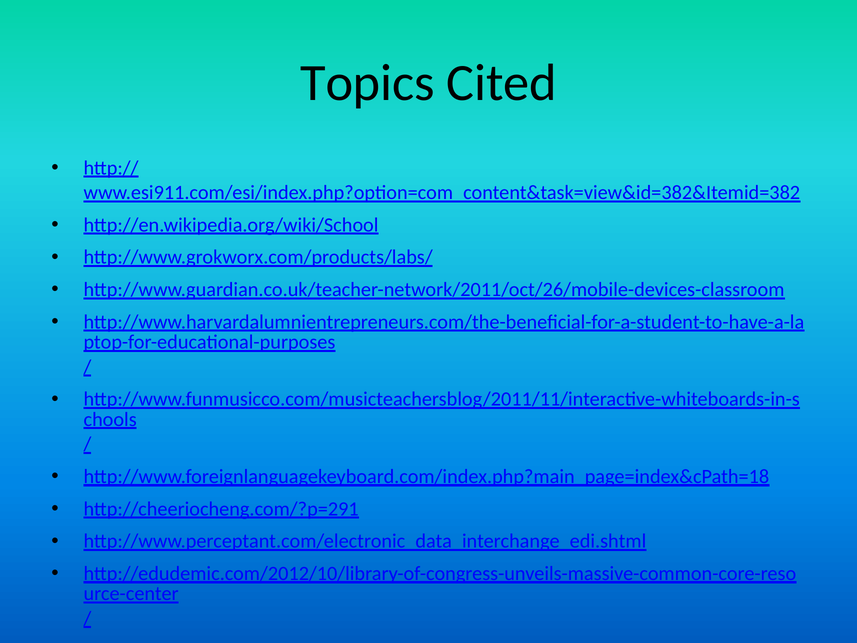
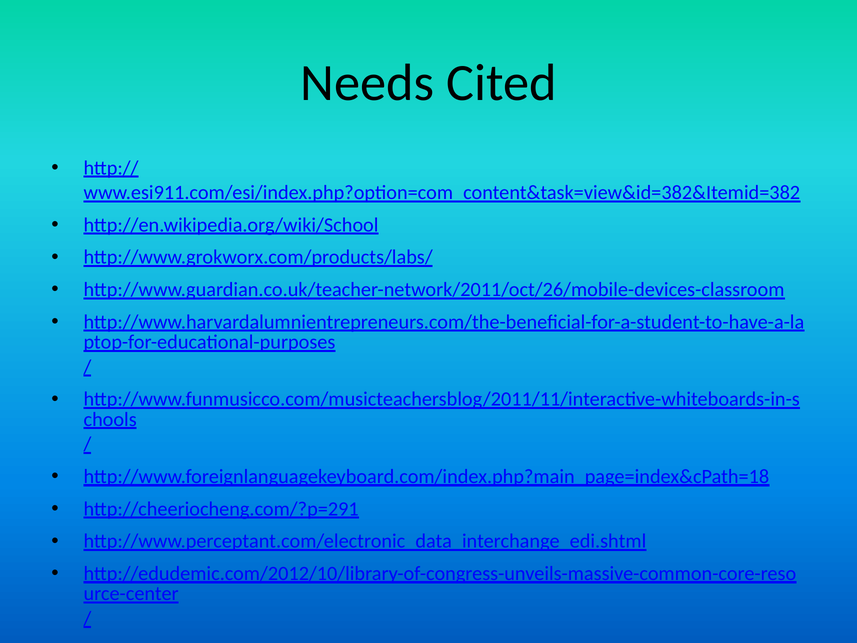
Topics: Topics -> Needs (367, 83)
